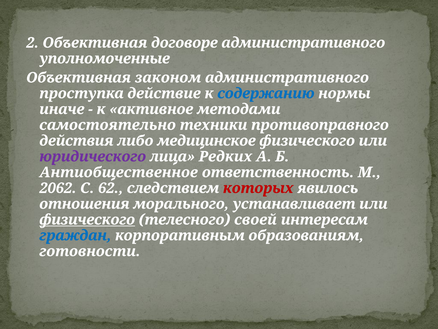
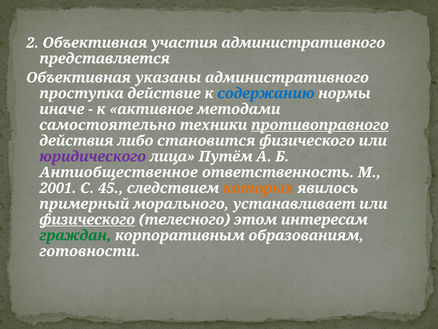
договоре: договоре -> участия (184, 43)
уполномоченные: уполномоченные -> представляется (105, 59)
законом: законом -> указаны (168, 78)
противоправного underline: none -> present (320, 125)
медицинское: медицинское -> становится (206, 141)
Редких: Редких -> Путём (226, 156)
2062: 2062 -> 2001 (58, 188)
62: 62 -> 45 (111, 188)
которых colour: red -> orange (258, 188)
отношения: отношения -> примерный (84, 204)
своей: своей -> этом (256, 219)
граждан colour: blue -> green (75, 235)
